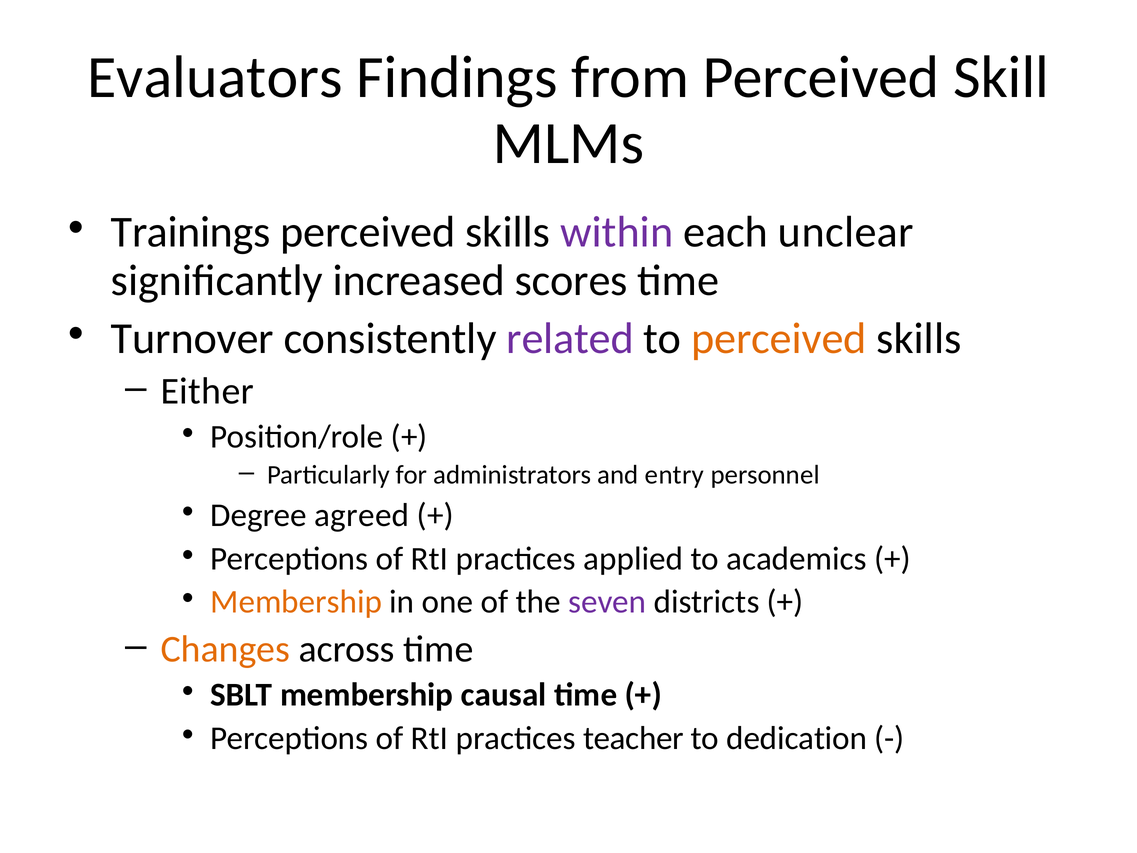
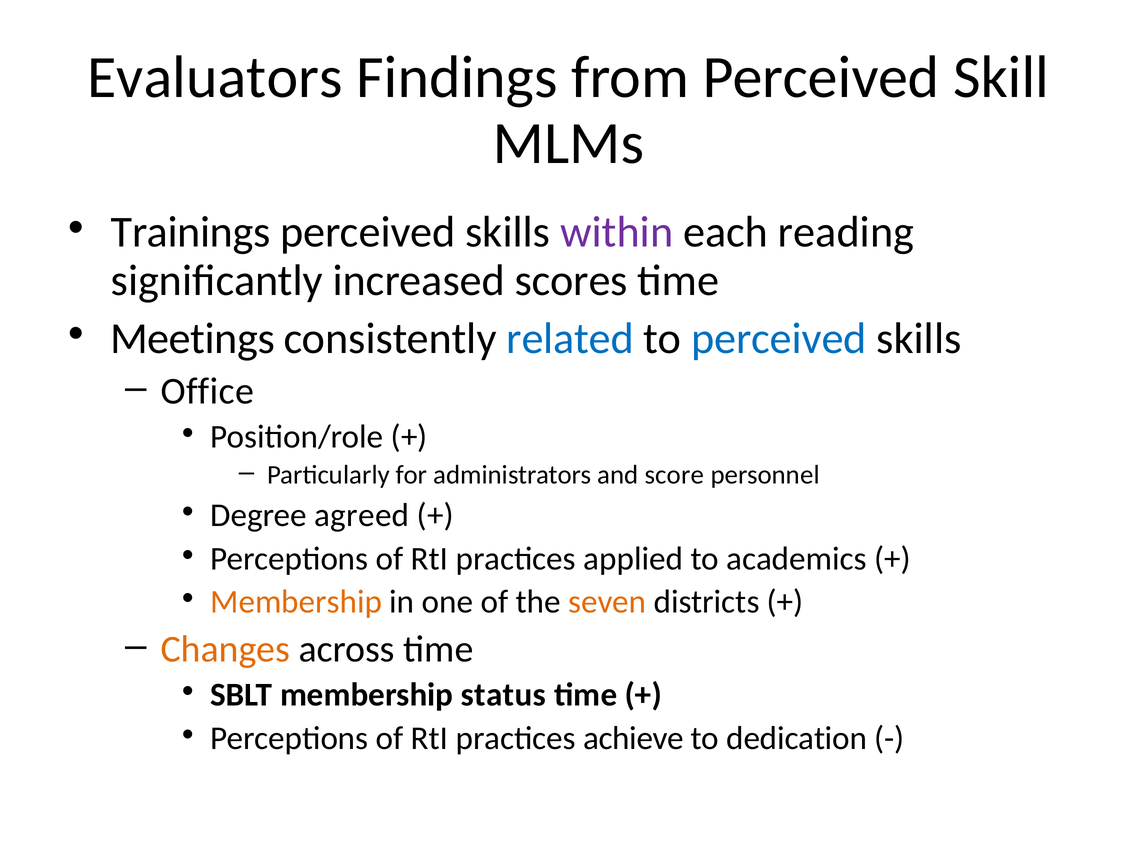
unclear: unclear -> reading (846, 232)
Turnover: Turnover -> Meetings (192, 338)
related colour: purple -> blue (570, 338)
perceived colour: orange -> blue (779, 338)
Either: Either -> Office (207, 391)
entry: entry -> score (674, 475)
seven colour: purple -> orange (607, 602)
causal: causal -> status (504, 695)
teacher: teacher -> achieve (633, 738)
